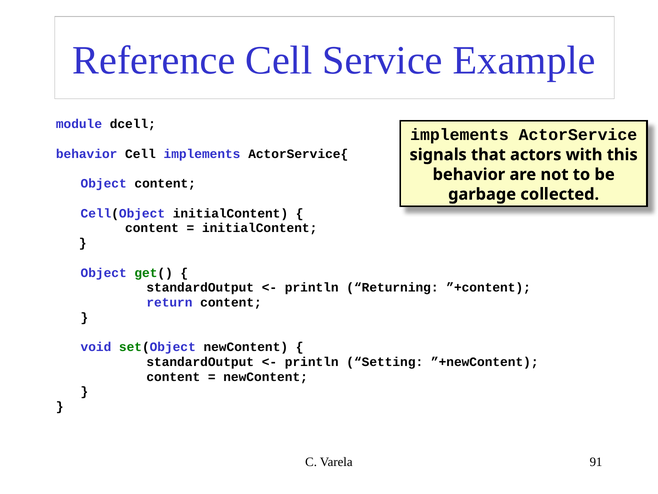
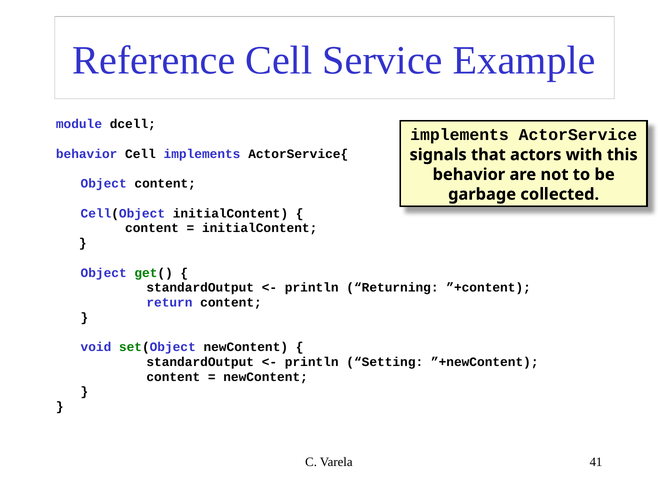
91: 91 -> 41 (596, 462)
